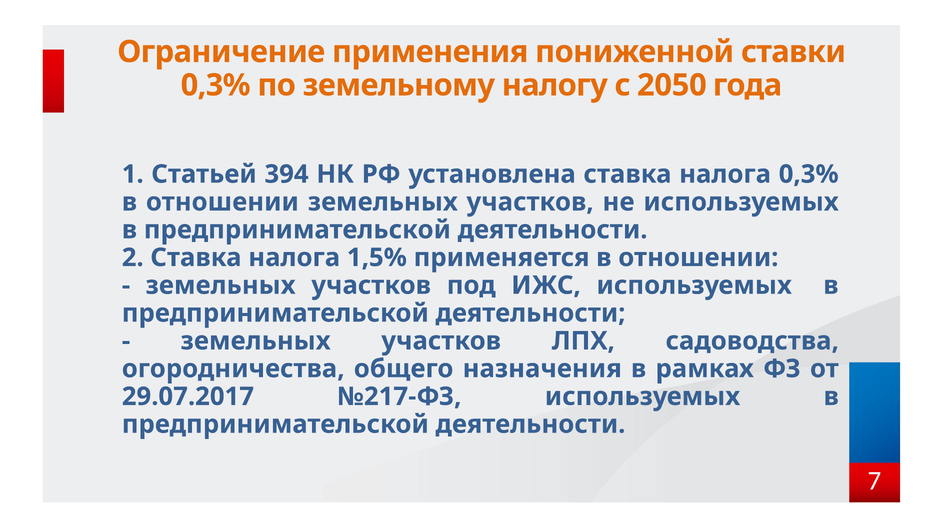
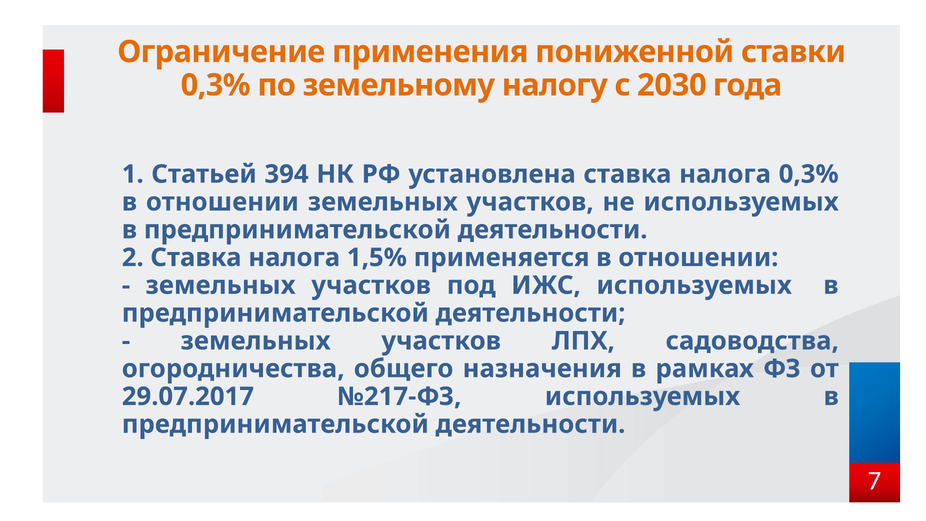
2050: 2050 -> 2030 (672, 85)
